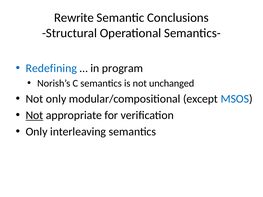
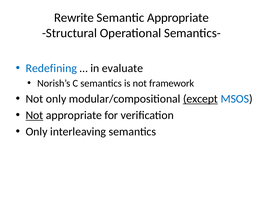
Semantic Conclusions: Conclusions -> Appropriate (178, 18)
program: program -> evaluate (122, 68)
unchanged: unchanged -> framework (172, 83)
except underline: none -> present (200, 99)
